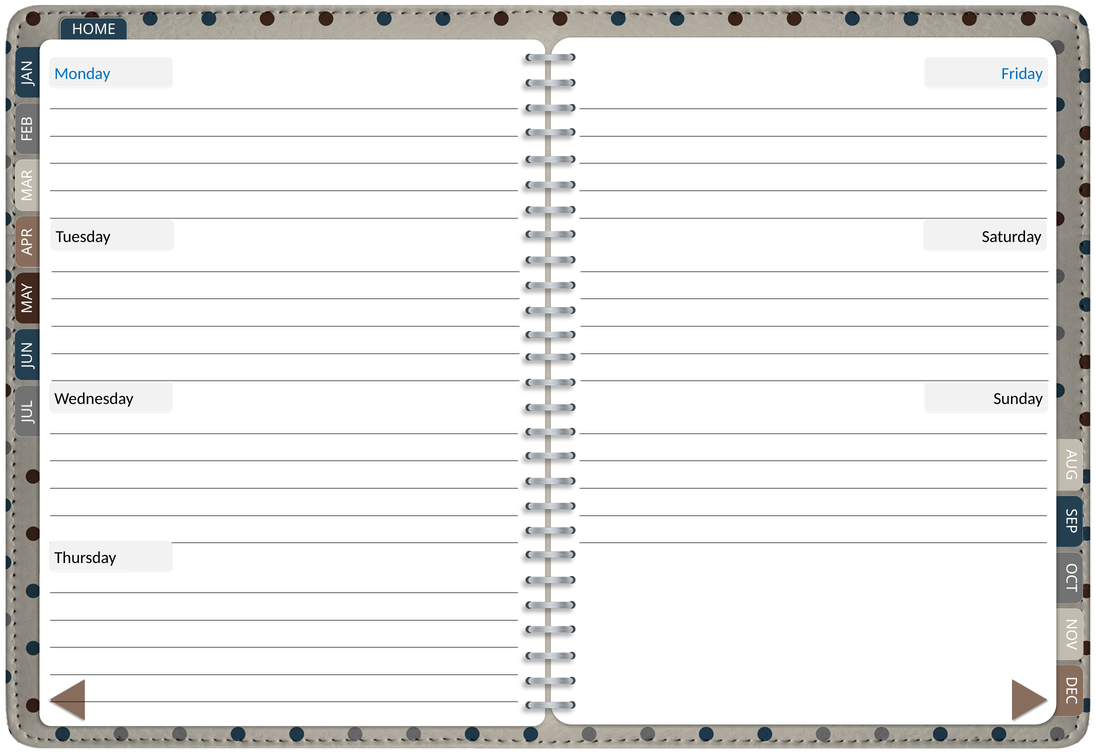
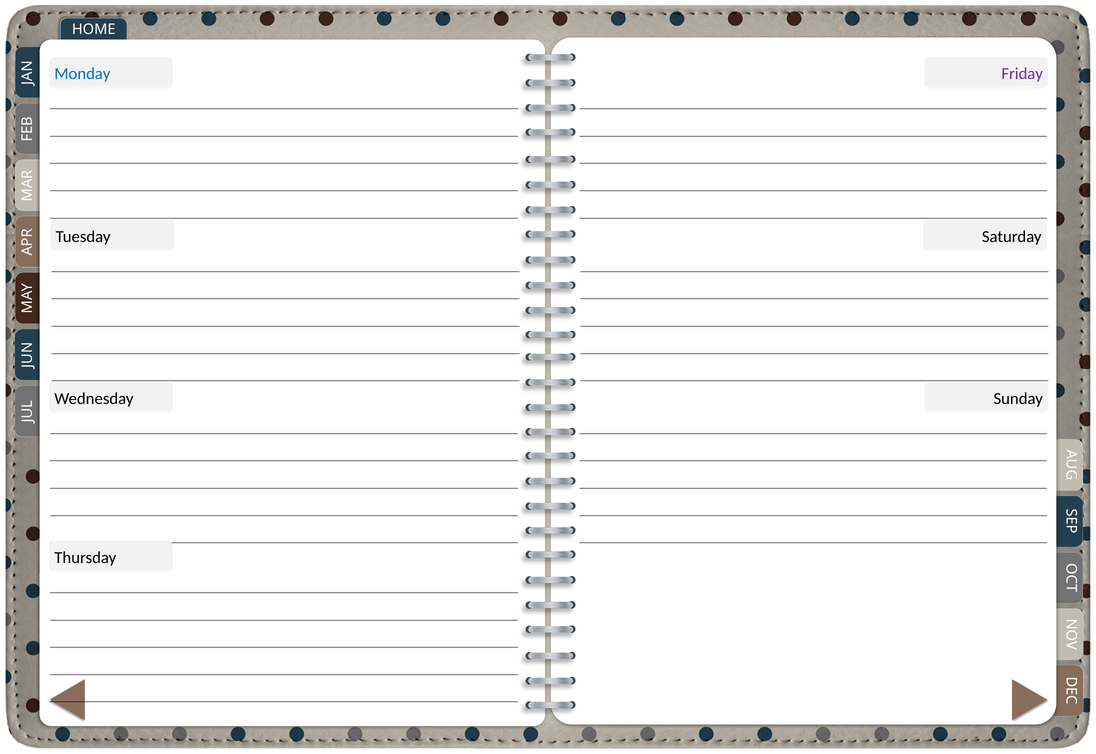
Friday colour: blue -> purple (1022, 74)
